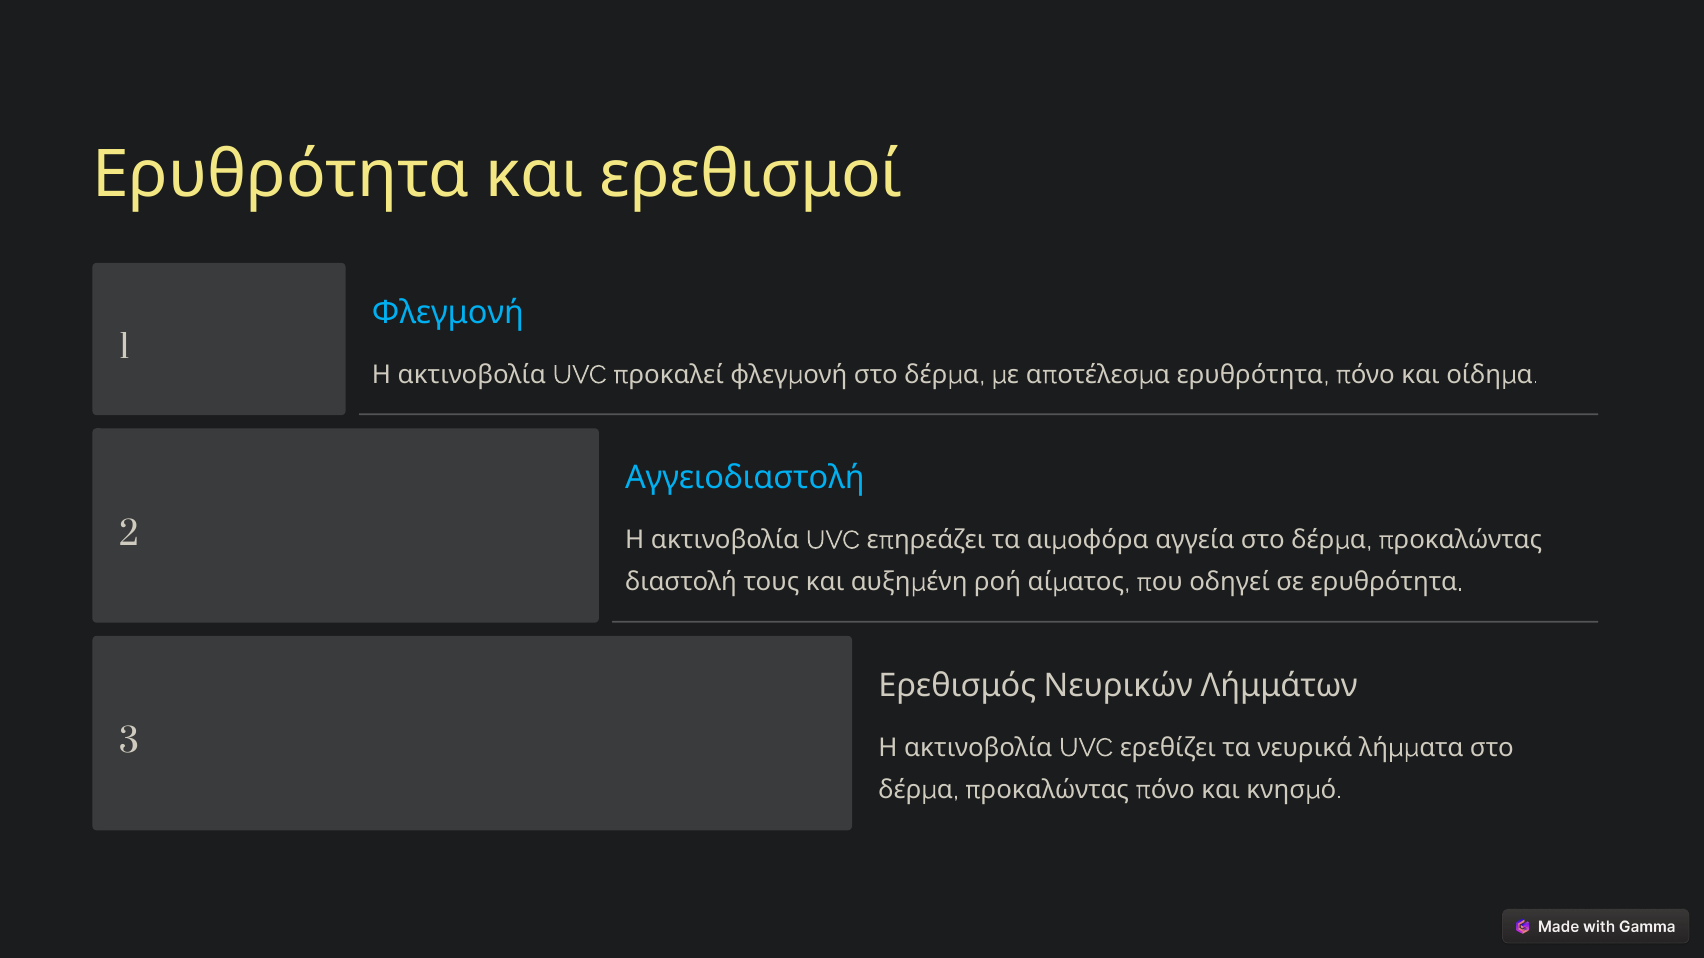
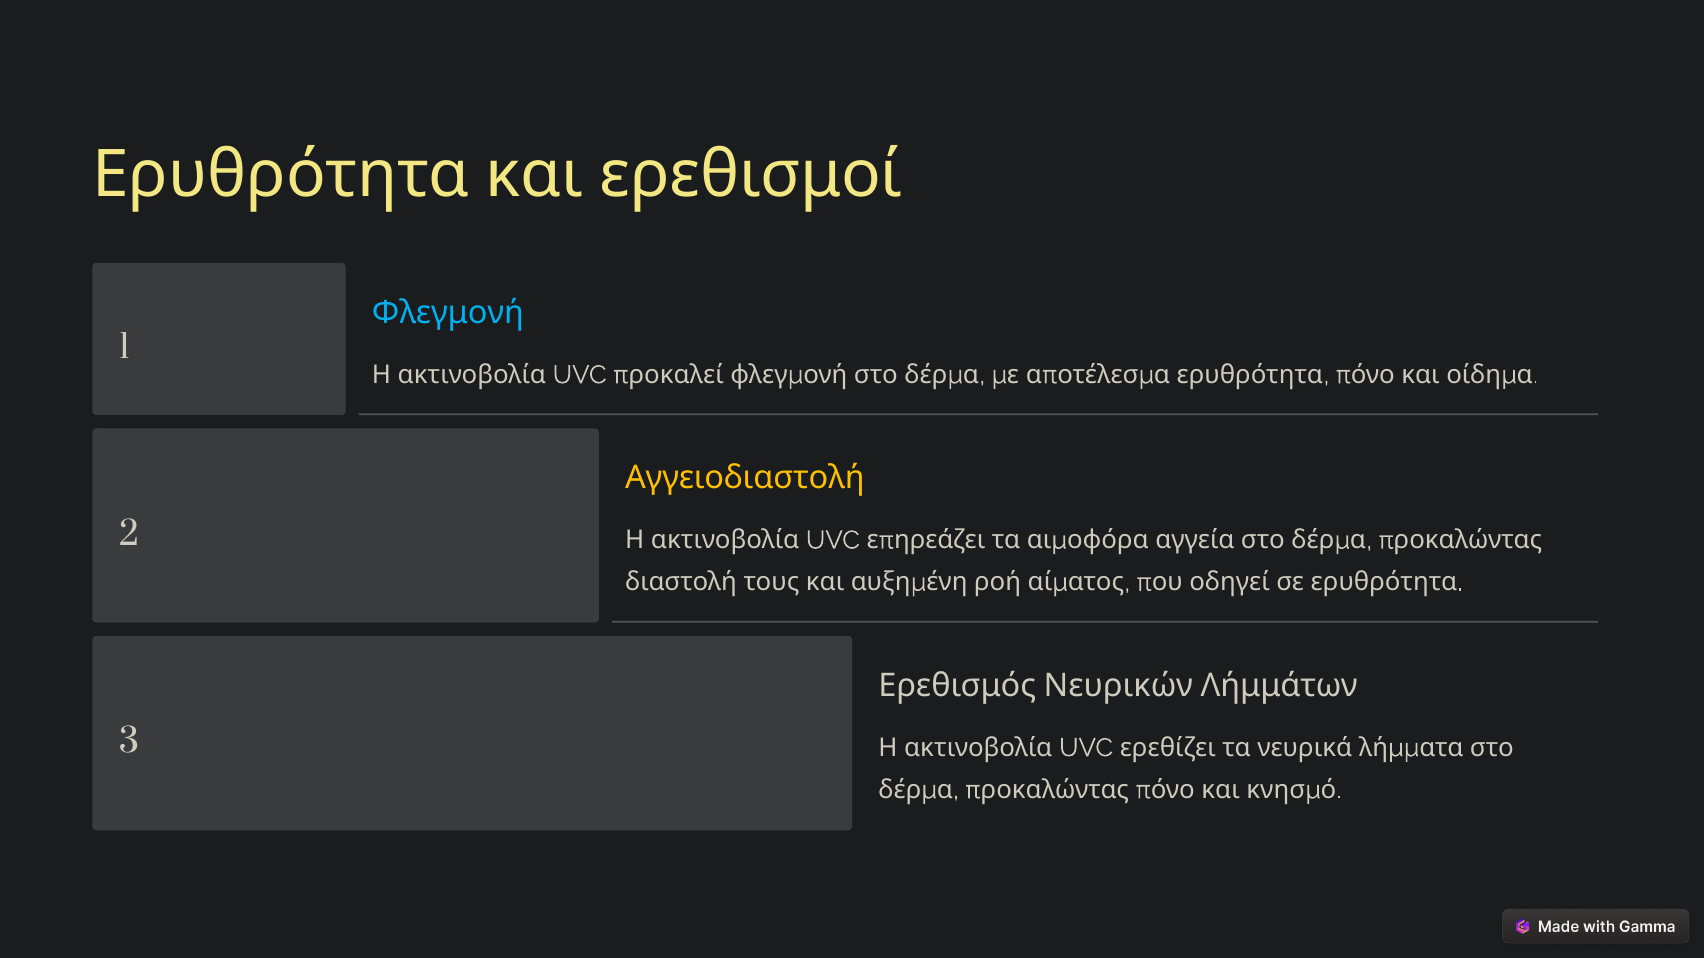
Αγγειοδιαστολή colour: light blue -> yellow (745, 478)
